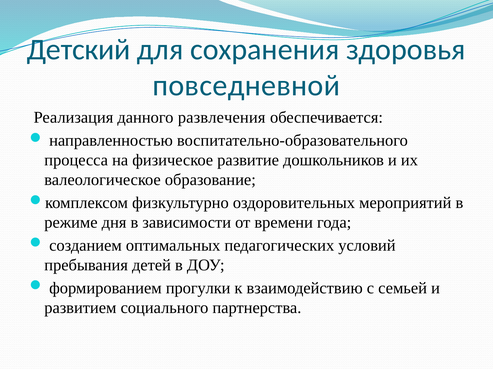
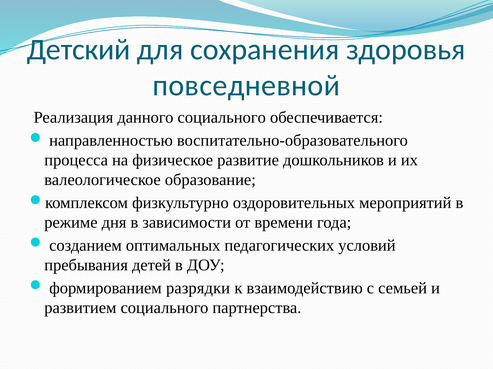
данного развлечения: развлечения -> социального (222, 118)
прогулки: прогулки -> разрядки (198, 289)
